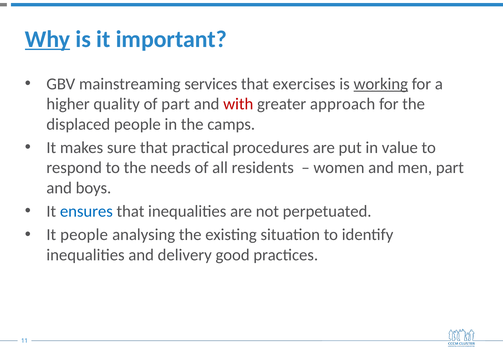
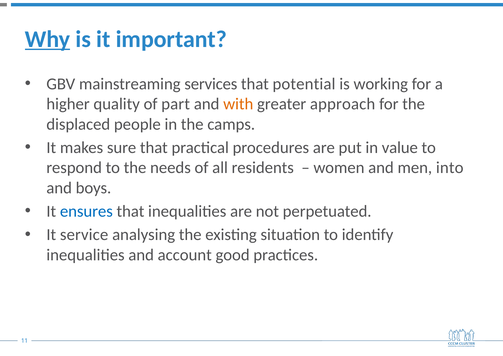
exercises: exercises -> potential (304, 84)
working underline: present -> none (381, 84)
with colour: red -> orange (238, 104)
men part: part -> into (450, 168)
It people: people -> service (84, 235)
delivery: delivery -> account (185, 255)
